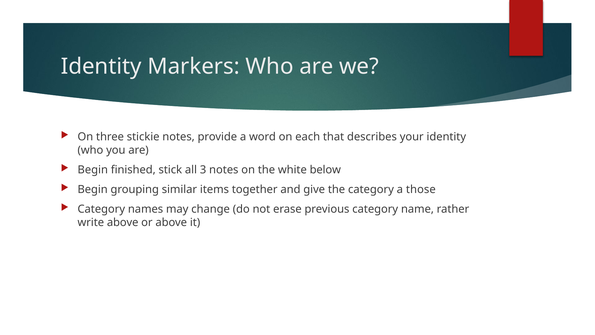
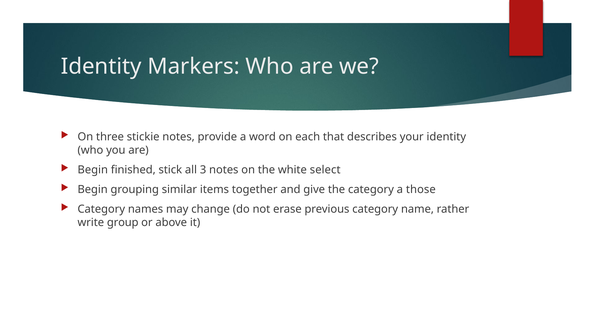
below: below -> select (325, 170)
write above: above -> group (123, 222)
